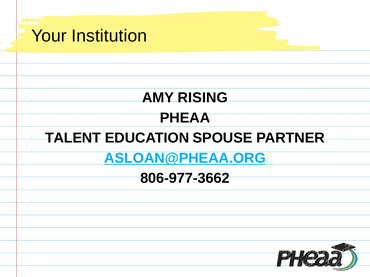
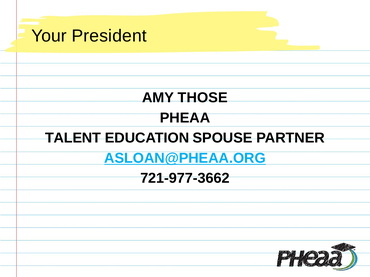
Institution: Institution -> President (109, 36)
RISING: RISING -> THOSE (203, 98)
806-977-3662: 806-977-3662 -> 721-977-3662 (185, 178)
